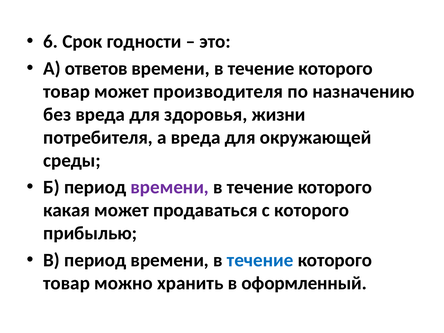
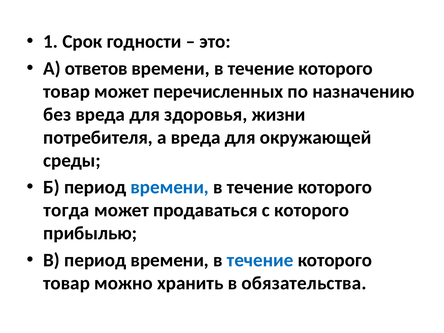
6: 6 -> 1 (51, 42)
производителя: производителя -> перечисленных (218, 92)
времени colour: purple -> blue (170, 187)
какая: какая -> тогда (67, 210)
оформленный: оформленный -> обязательства (304, 283)
